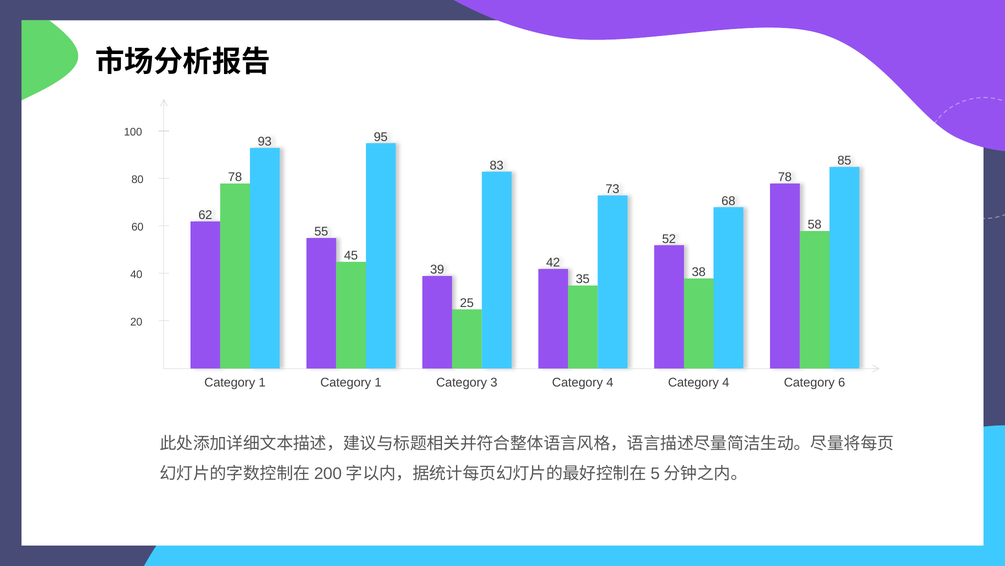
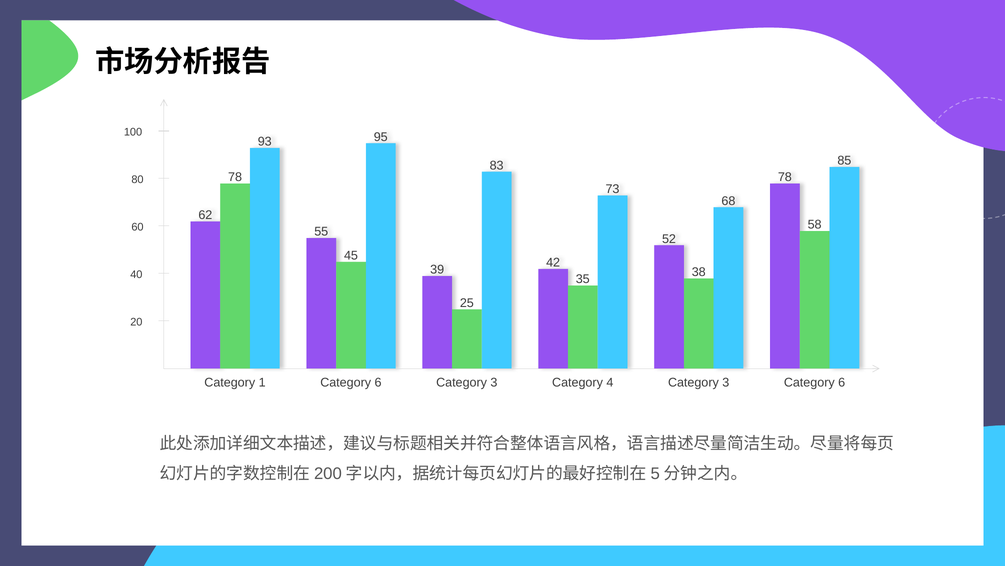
1: 1 -> 6 (378, 382)
4: 4 -> 3 (726, 382)
